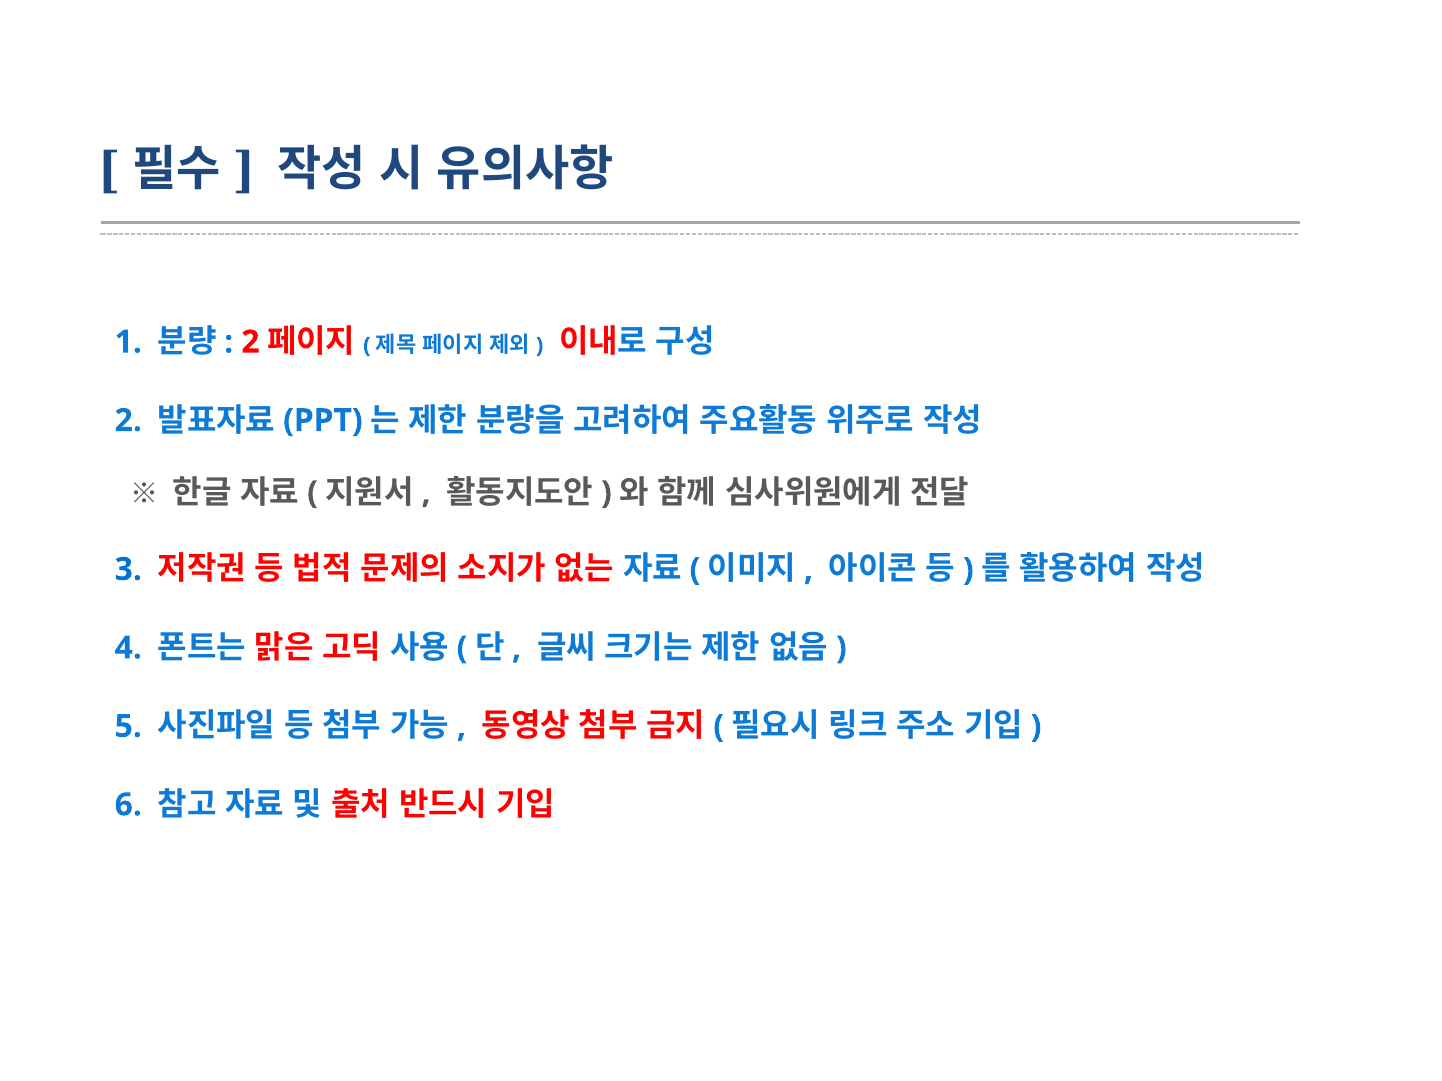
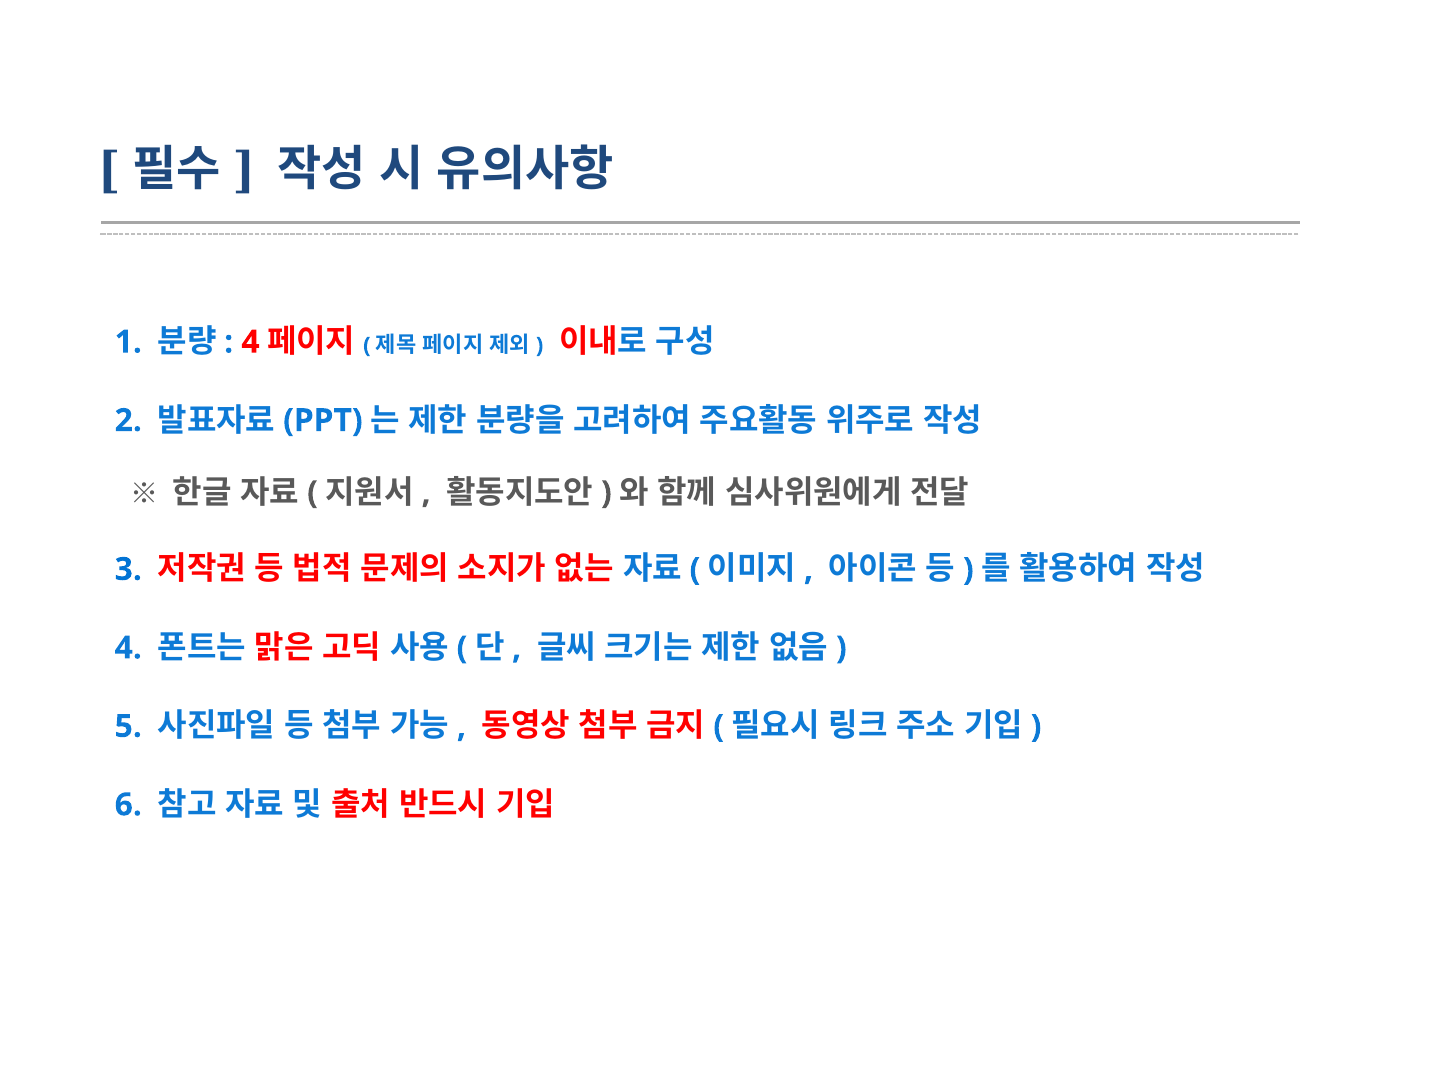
2: 2 -> 4 (250, 342)
